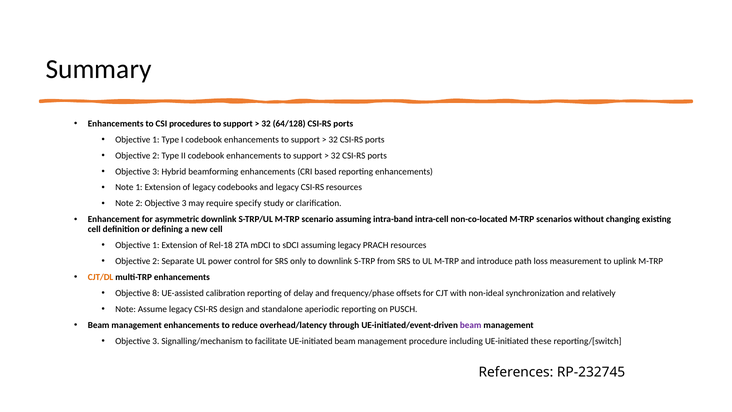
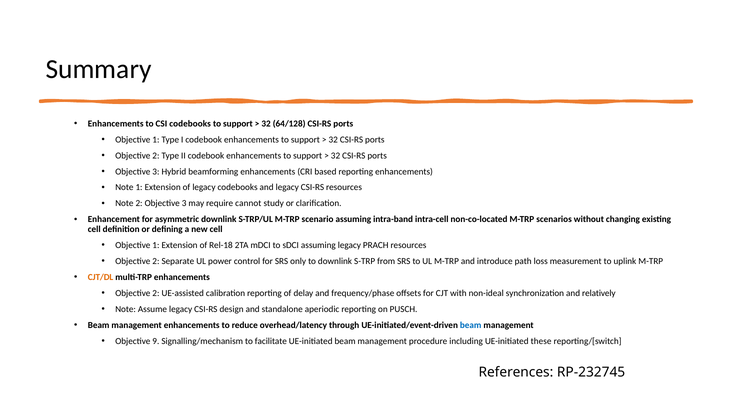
CSI procedures: procedures -> codebooks (190, 123)
specify: specify -> cannot (248, 203)
8: 8 -> 2 (156, 293)
beam colour: purple -> blue (471, 325)
3: 3 -> 9 (156, 341)
